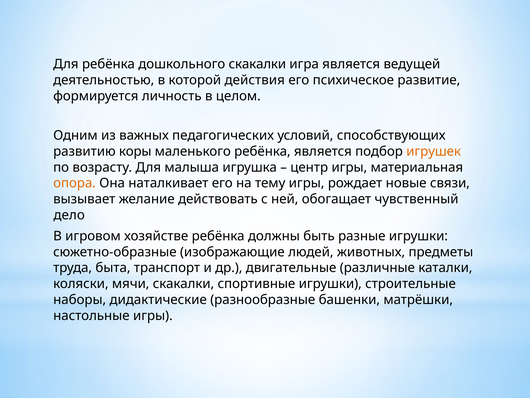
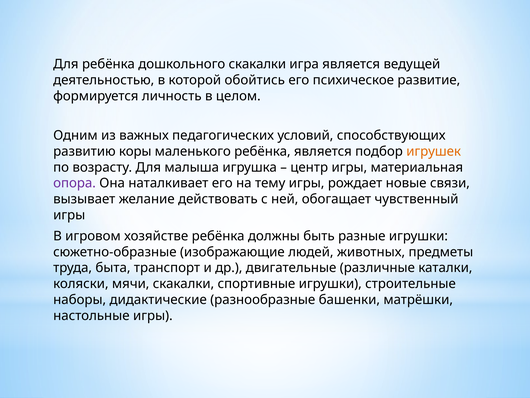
действия: действия -> обойтись (255, 80)
опора colour: orange -> purple (75, 183)
дело: дело -> игры (69, 215)
